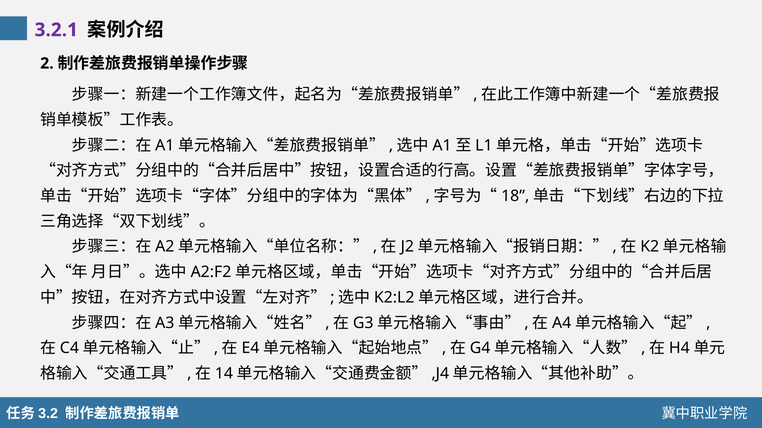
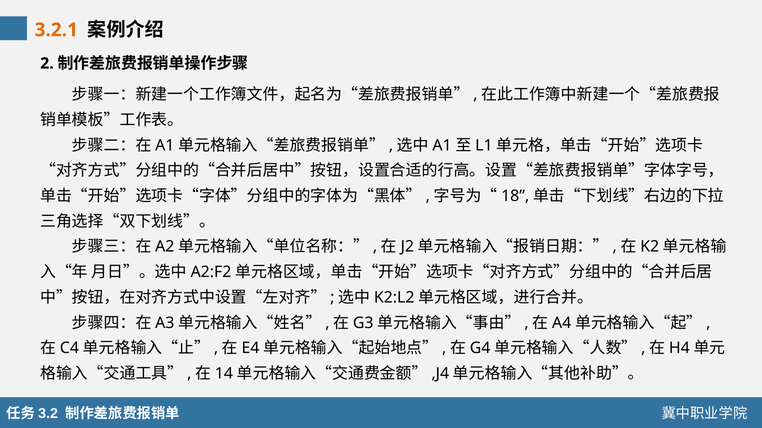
3.2.1 colour: purple -> orange (56, 30)
